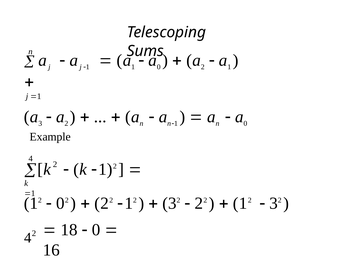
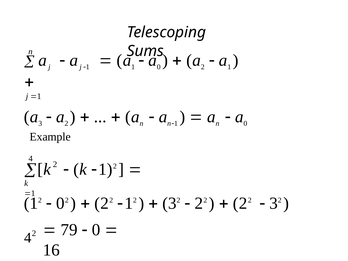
1: 1 -> 2 (240, 203)
18: 18 -> 79 (69, 230)
